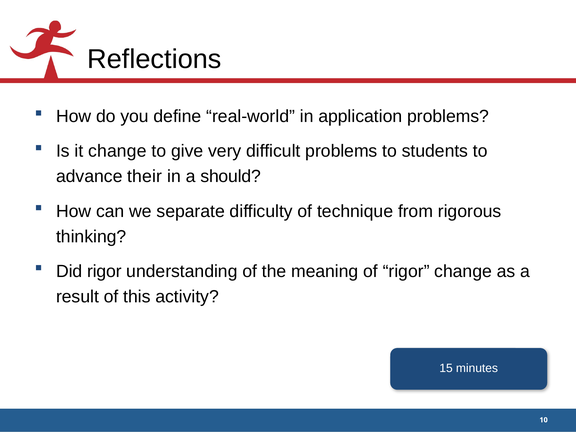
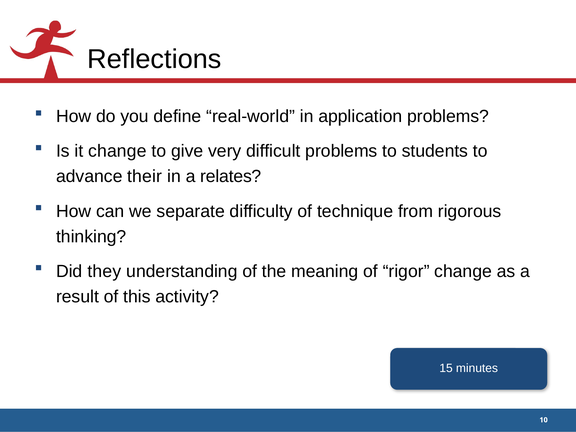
should: should -> relates (231, 176)
Did rigor: rigor -> they (104, 271)
